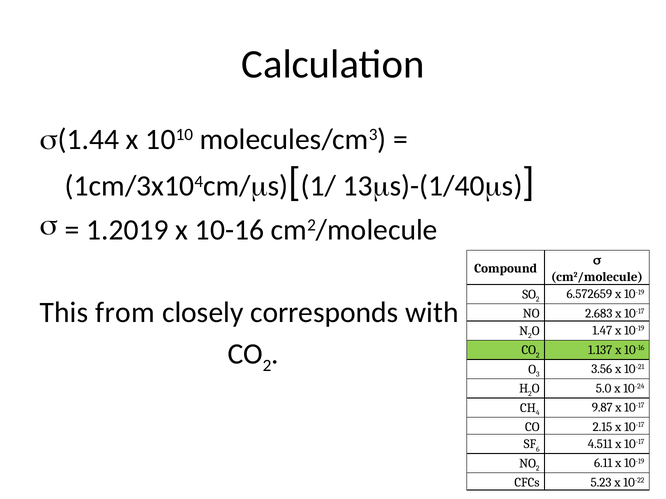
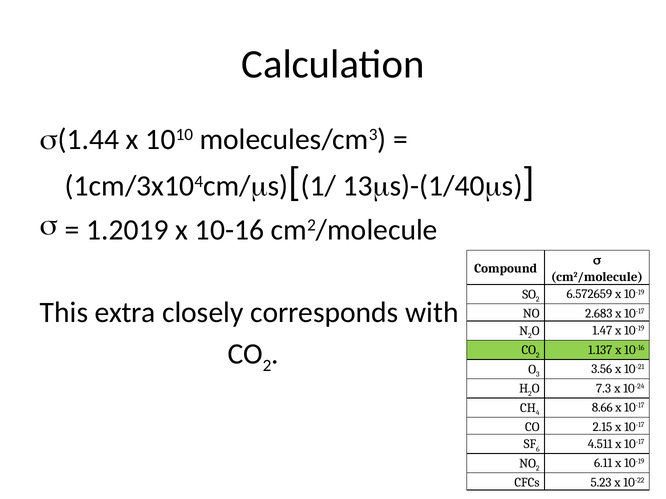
from: from -> extra (125, 313)
5.0: 5.0 -> 7.3 (604, 389)
9.87: 9.87 -> 8.66 (602, 408)
